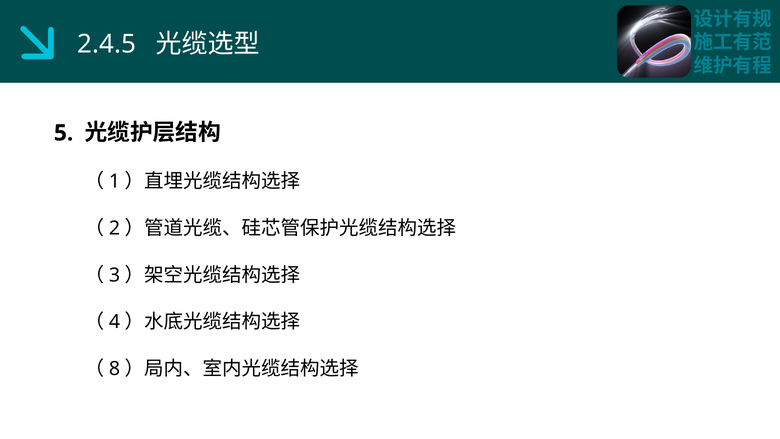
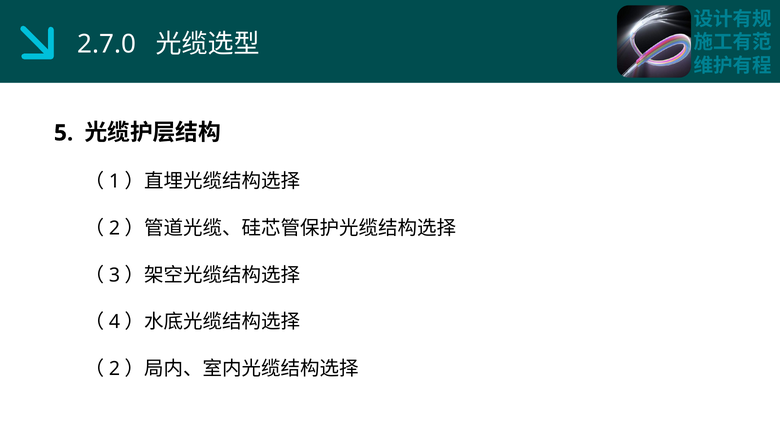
2.4.5: 2.4.5 -> 2.7.0 (107, 44)
8: 8 -> 2 (114, 369)
